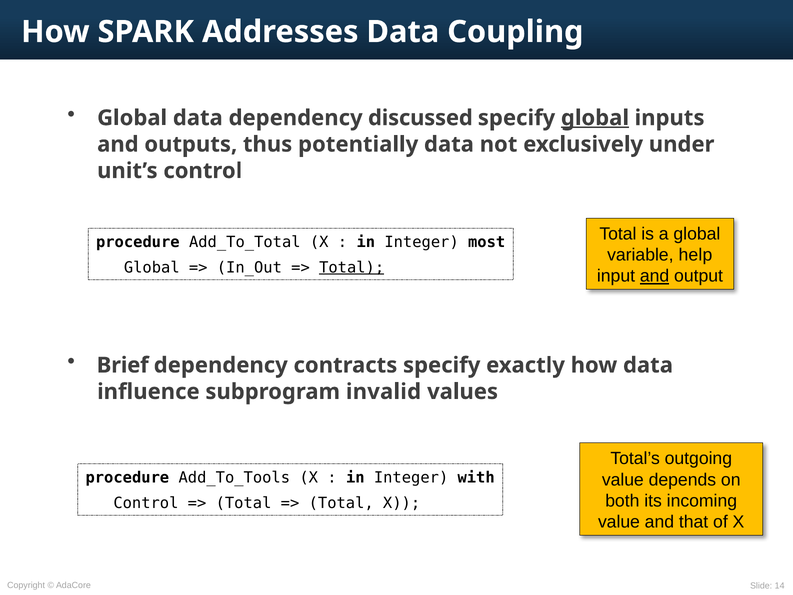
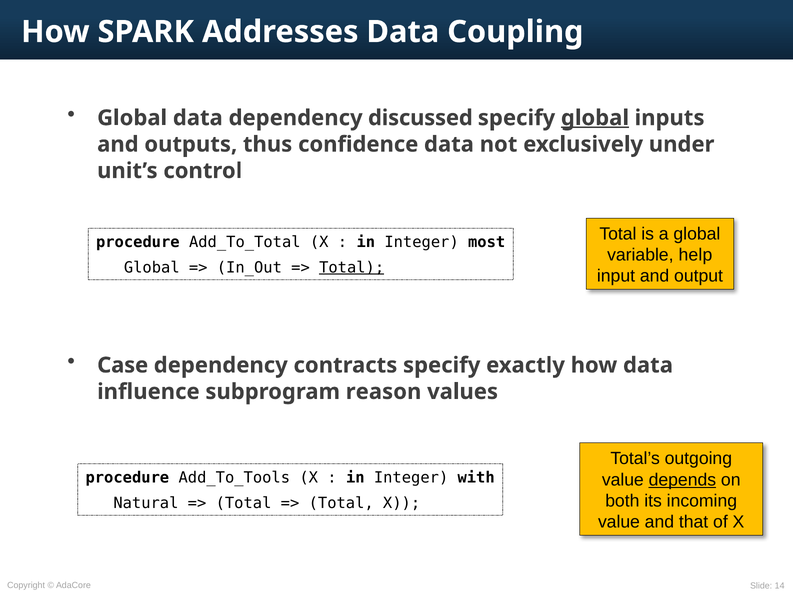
potentially: potentially -> confidence (358, 144)
and underline: present -> none (655, 276)
Brief: Brief -> Case (123, 365)
invalid: invalid -> reason (384, 392)
depends underline: none -> present (682, 480)
Control: Control -> Natural (146, 503)
